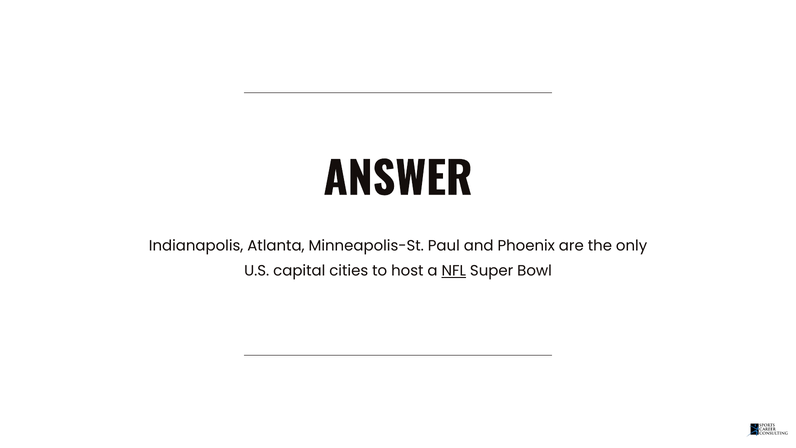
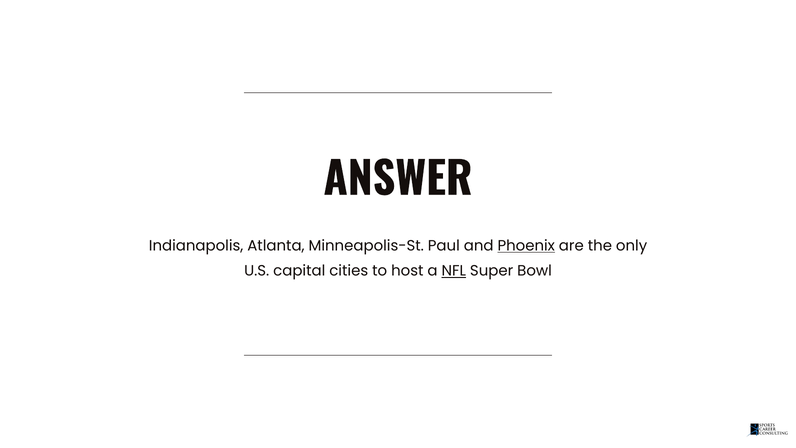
Phoenix underline: none -> present (526, 246)
